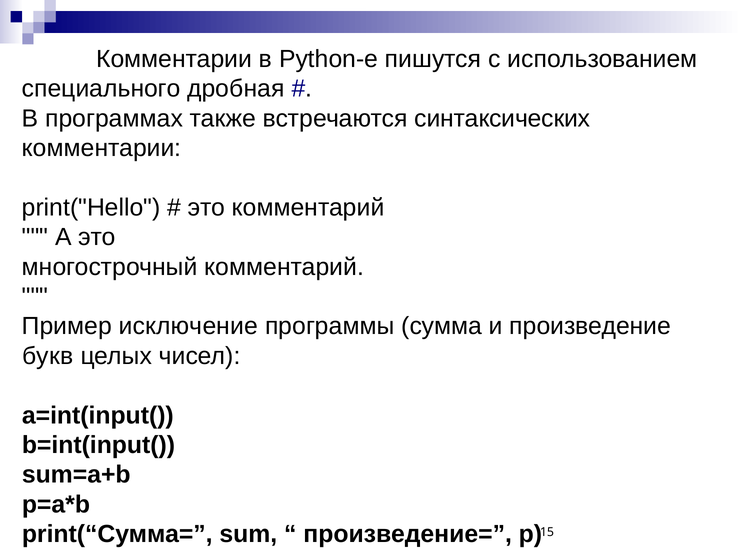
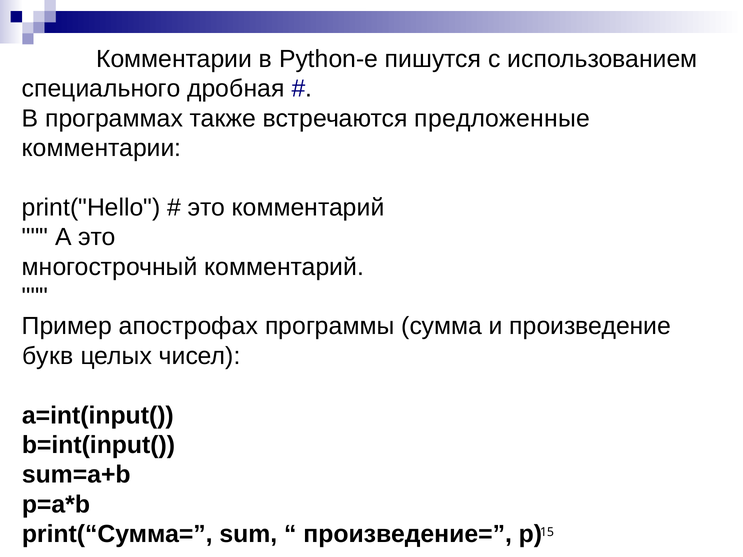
синтаксических: синтаксических -> предложенные (502, 118)
исключение: исключение -> апострофах (188, 326)
